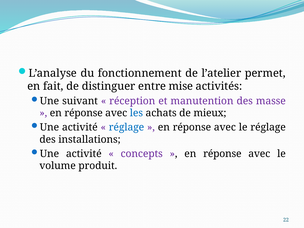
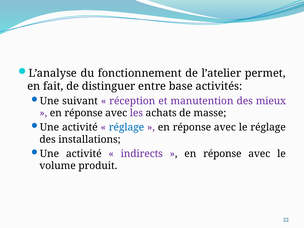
mise: mise -> base (181, 86)
masse: masse -> mieux (271, 101)
les colour: blue -> purple (136, 113)
mieux: mieux -> masse (210, 113)
concepts: concepts -> indirects (142, 154)
